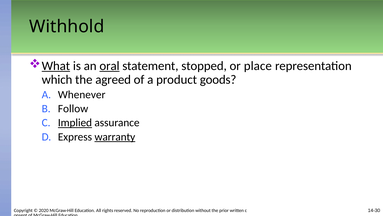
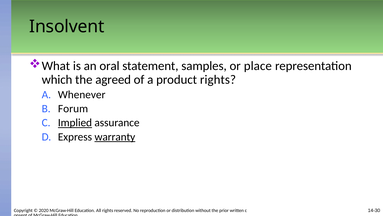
Withhold: Withhold -> Insolvent (67, 26)
What underline: present -> none (56, 66)
oral underline: present -> none (109, 66)
stopped: stopped -> samples (204, 66)
product goods: goods -> rights (218, 79)
Follow: Follow -> Forum (73, 108)
